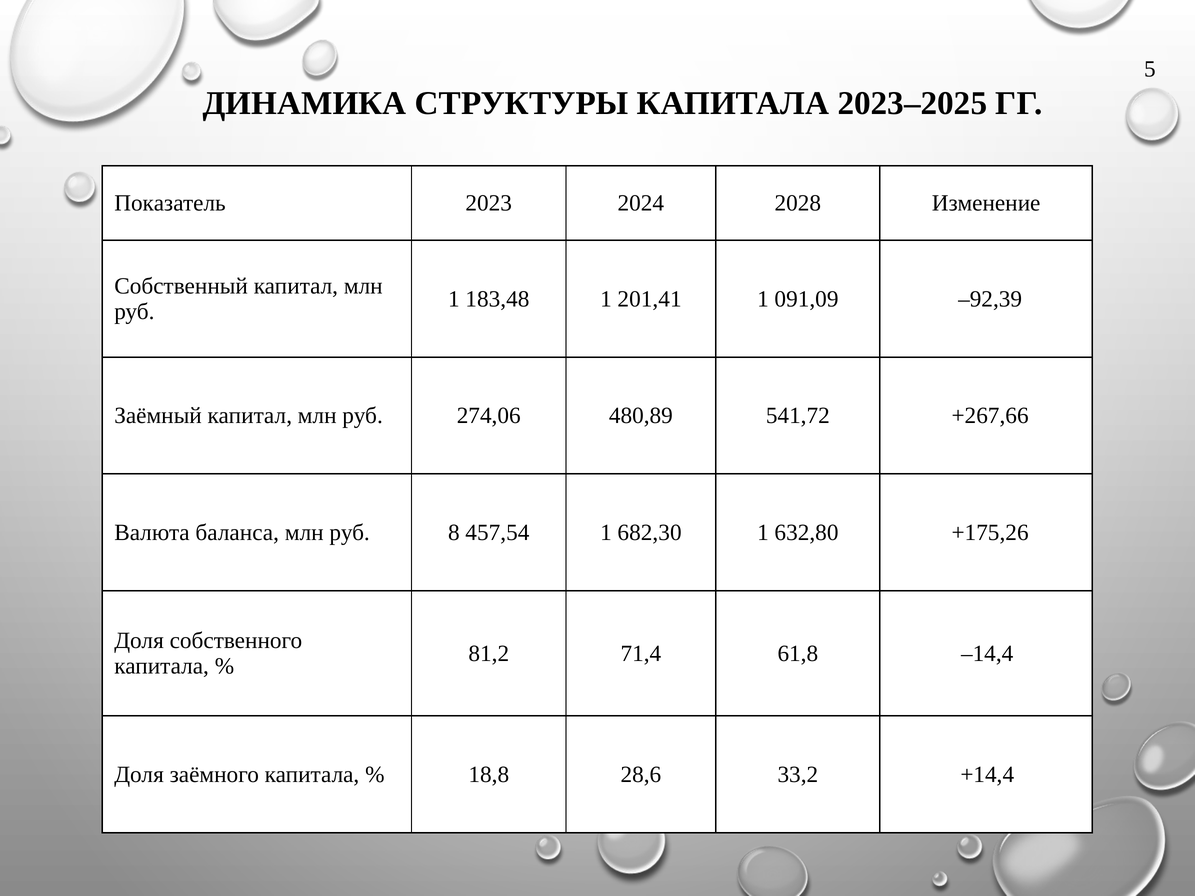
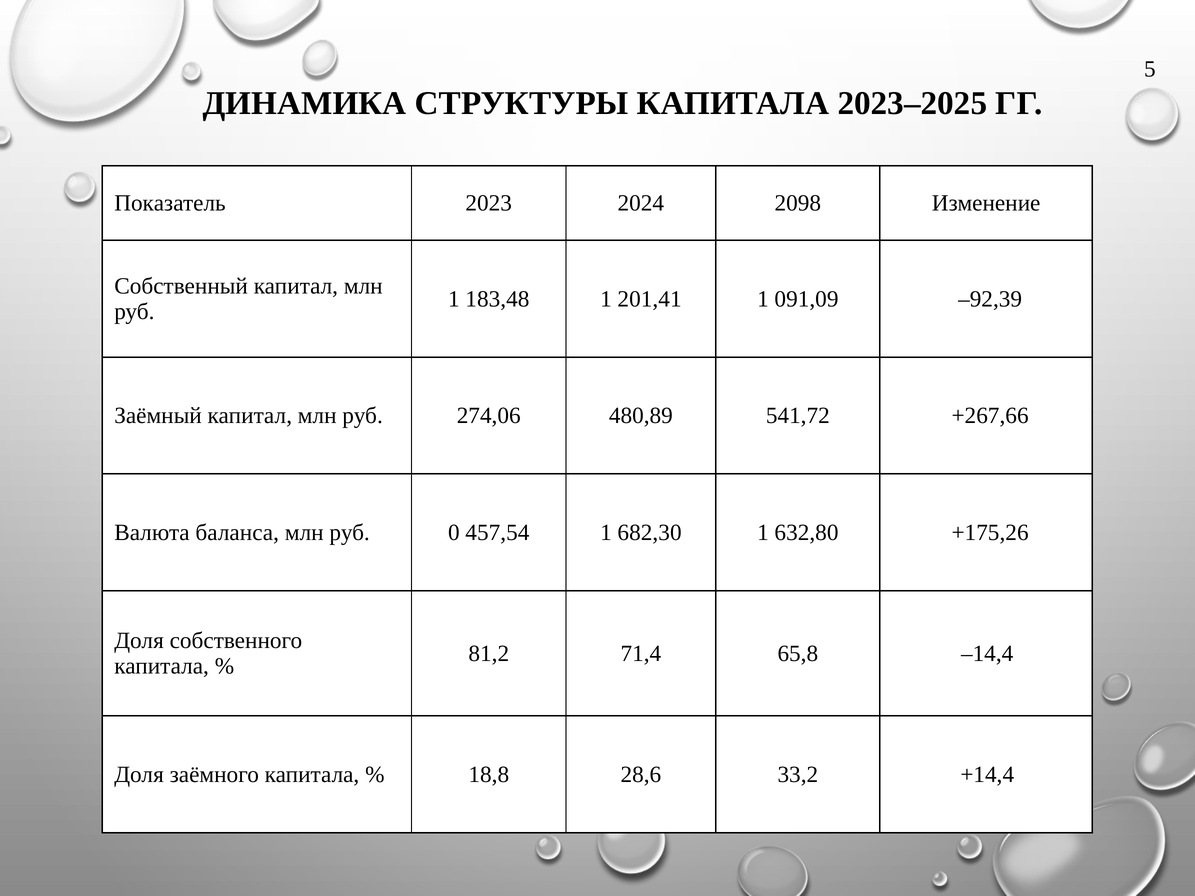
2028: 2028 -> 2098 (798, 203)
8: 8 -> 0 (454, 533)
61,8: 61,8 -> 65,8 (798, 654)
